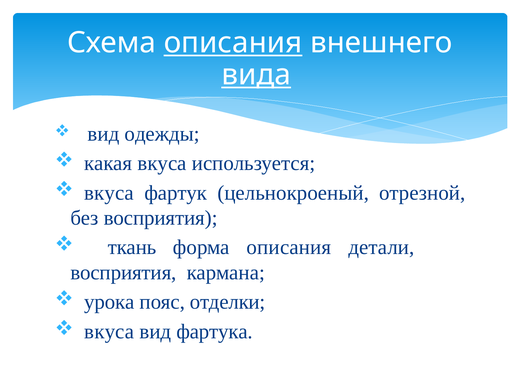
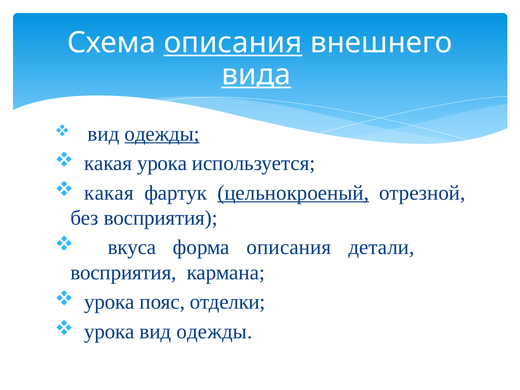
одежды underline: none -> present (162, 134)
какая вкуса: вкуса -> урока (162, 163)
вкуса: вкуса -> какая (109, 193)
цельнокроеный underline: none -> present (293, 193)
ткань: ткань -> вкуса (132, 247)
вкуса: вкуса -> урока (109, 332)
фартука: фартука -> одежды (214, 332)
